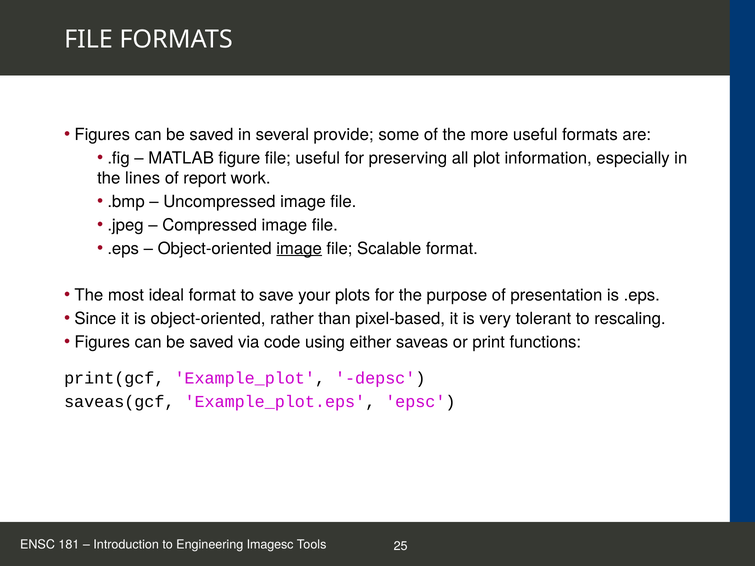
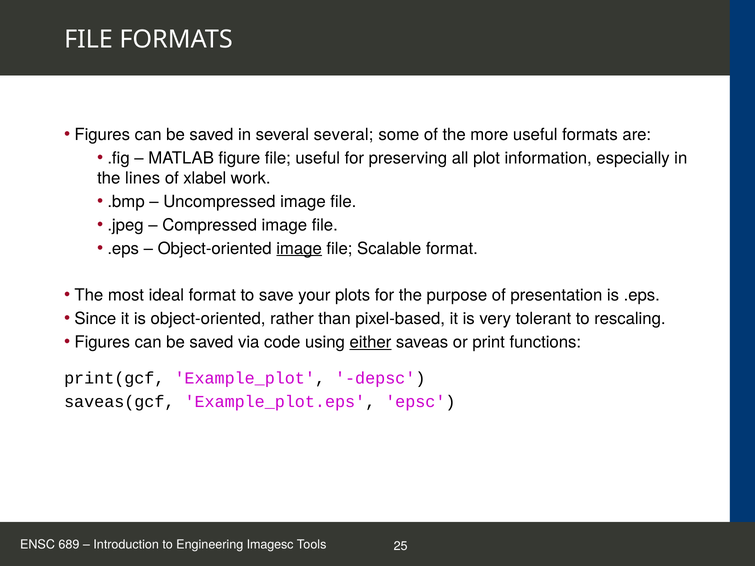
several provide: provide -> several (344, 135)
report: report -> xlabel (205, 178)
either underline: none -> present (370, 343)
181: 181 -> 689 (69, 545)
